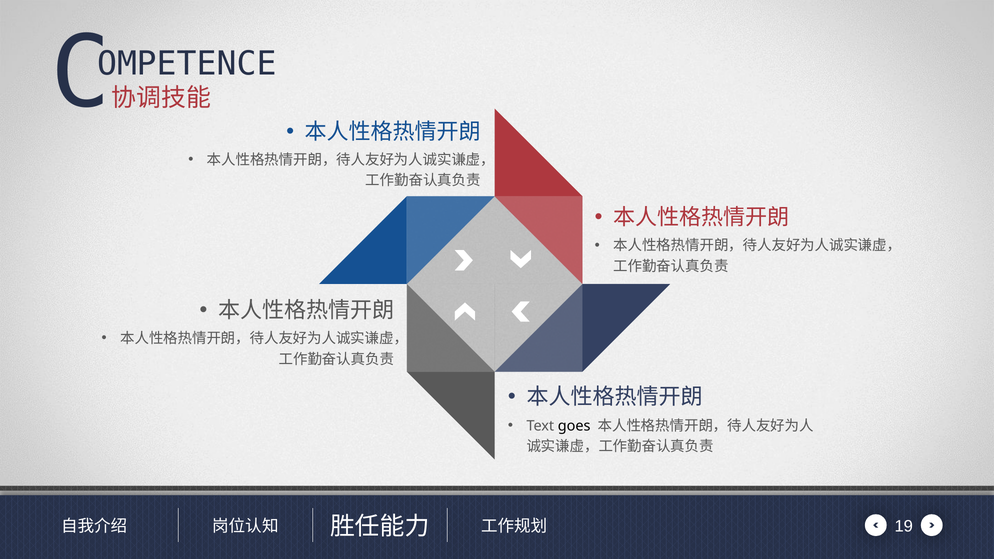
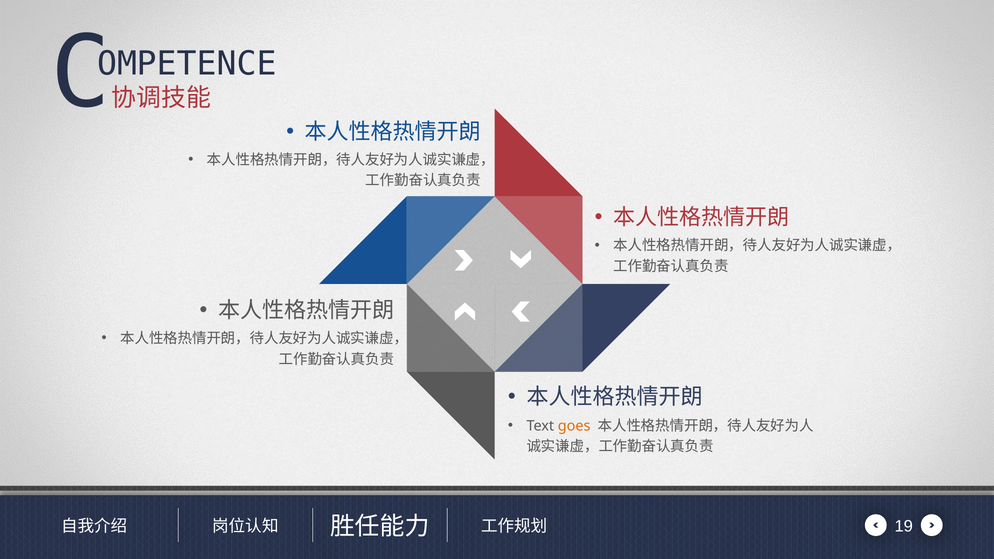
goes colour: black -> orange (574, 426)
